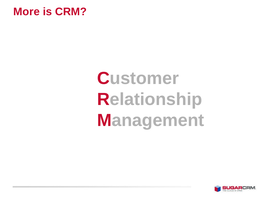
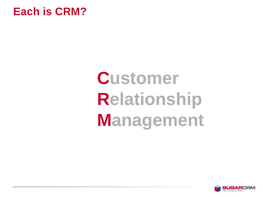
More: More -> Each (26, 12)
